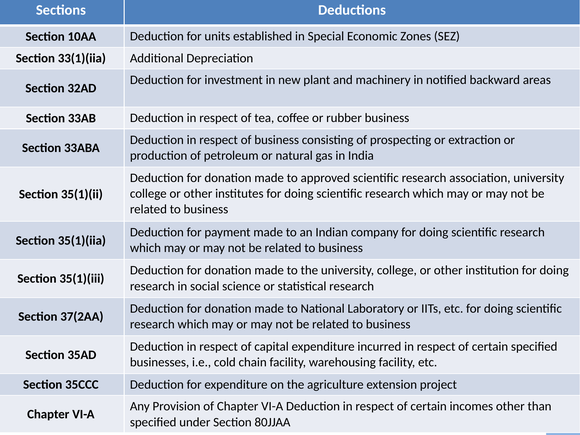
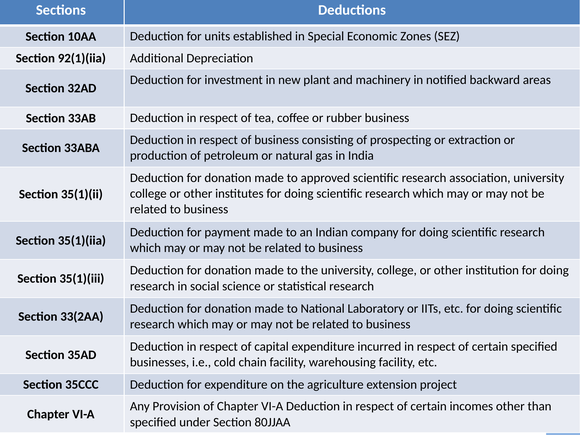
33(1)(iia: 33(1)(iia -> 92(1)(iia (82, 58)
37(2AA: 37(2AA -> 33(2AA (82, 317)
